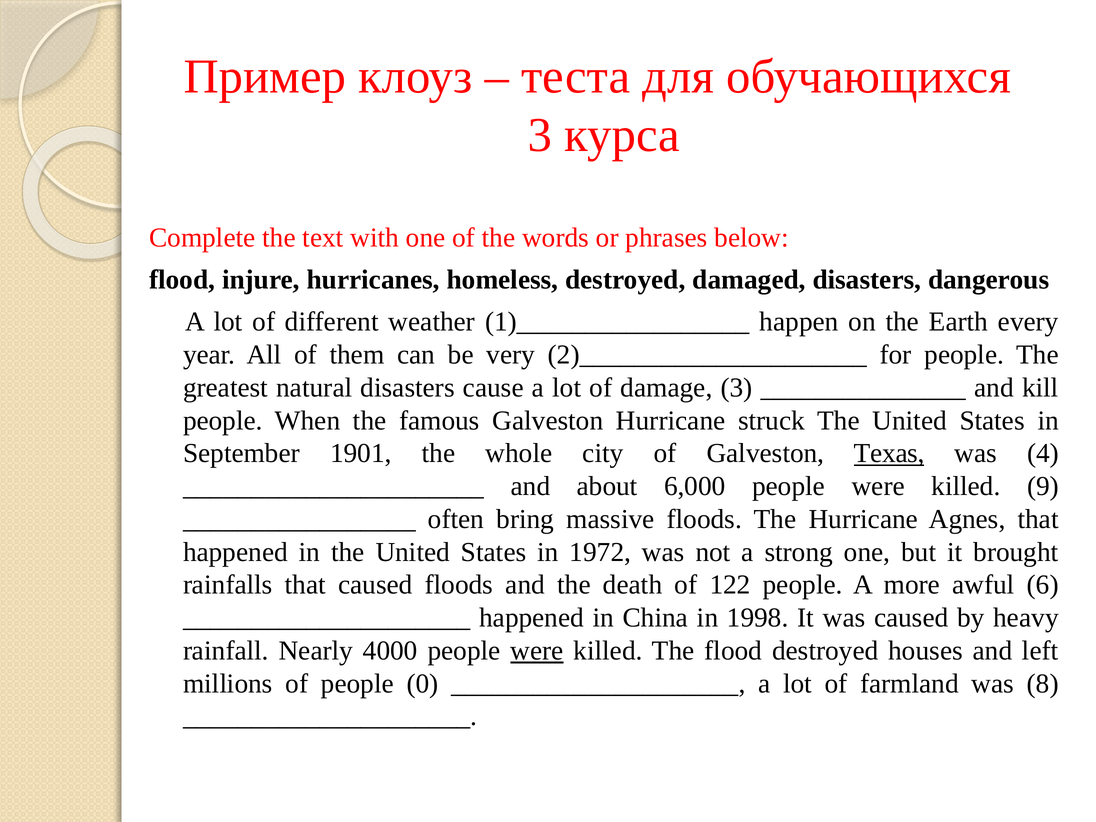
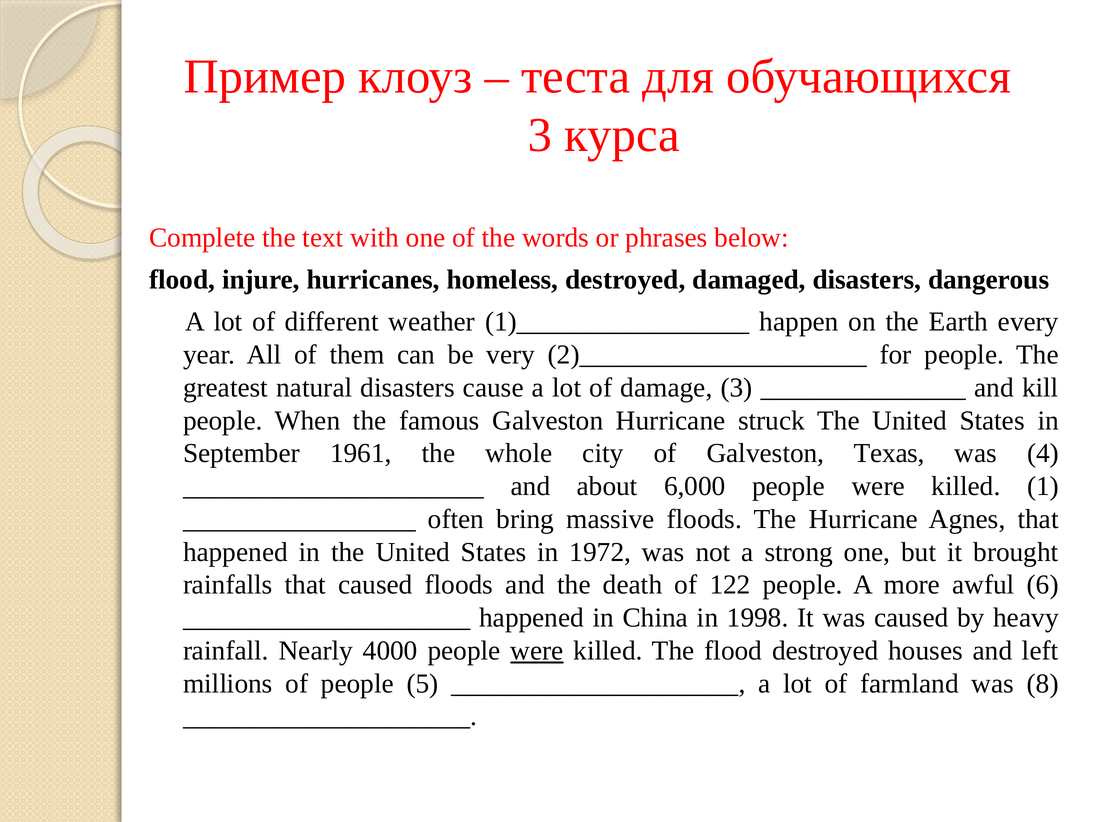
1901: 1901 -> 1961 (361, 453)
Texas underline: present -> none (889, 453)
9: 9 -> 1 (1043, 486)
0: 0 -> 5 (423, 684)
